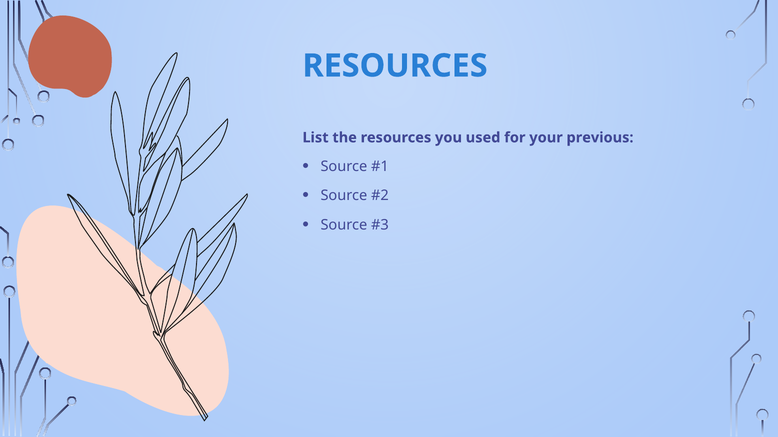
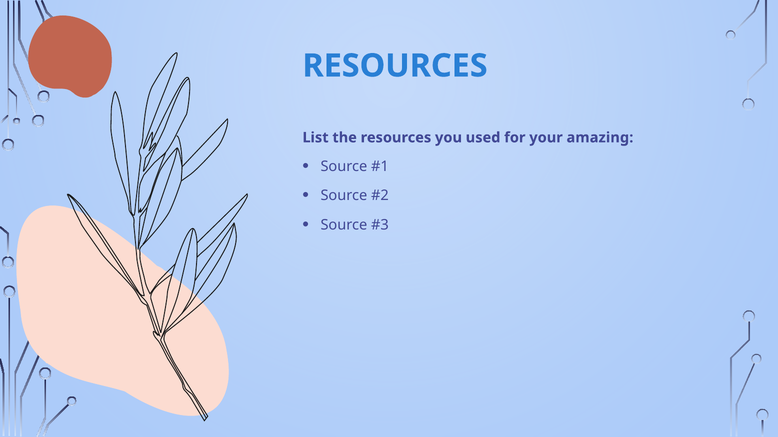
previous: previous -> amazing (600, 138)
